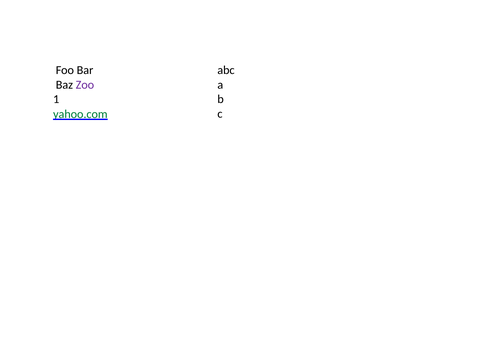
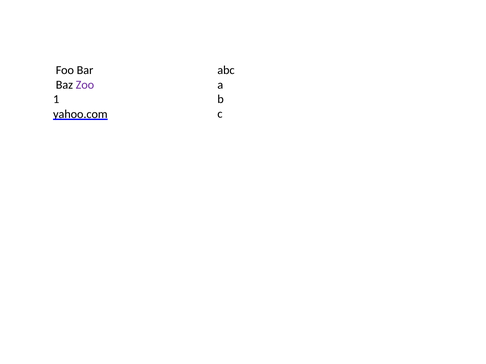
yahoo.com colour: green -> black (80, 114)
